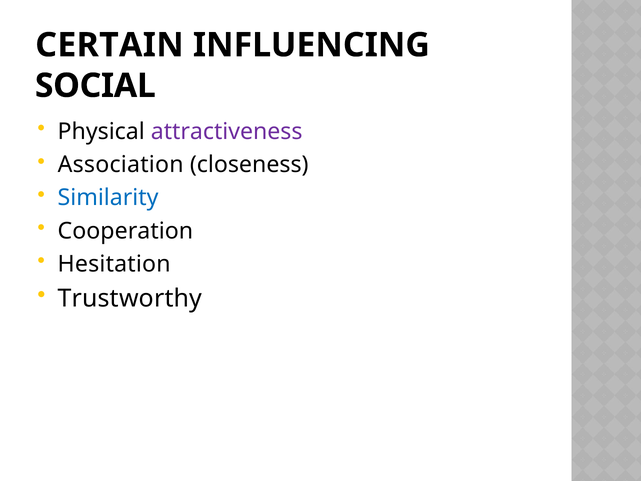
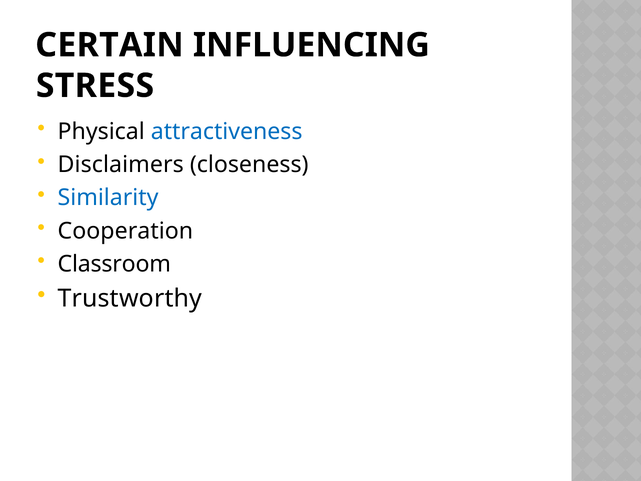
SOCIAL: SOCIAL -> STRESS (95, 86)
attractiveness colour: purple -> blue (227, 131)
Association: Association -> Disclaimers (121, 165)
Hesitation: Hesitation -> Classroom (114, 264)
